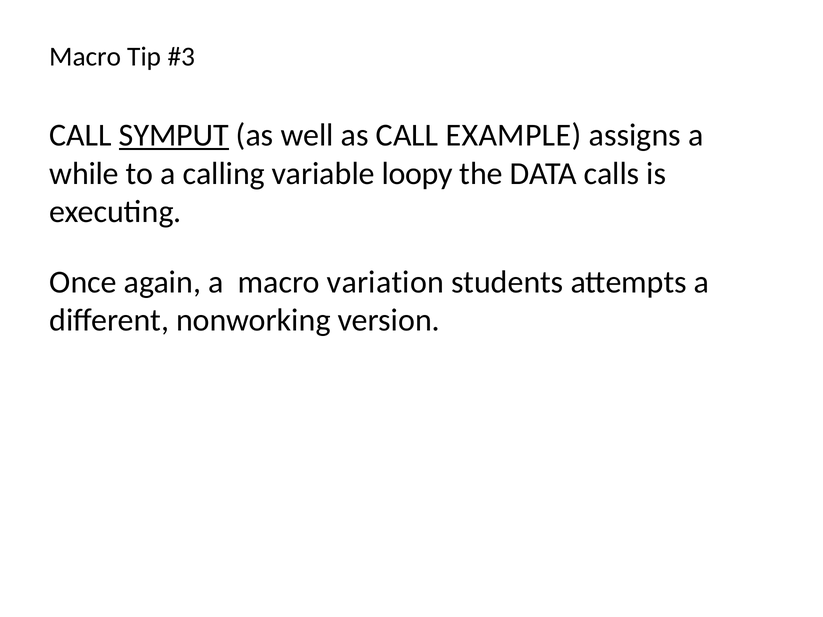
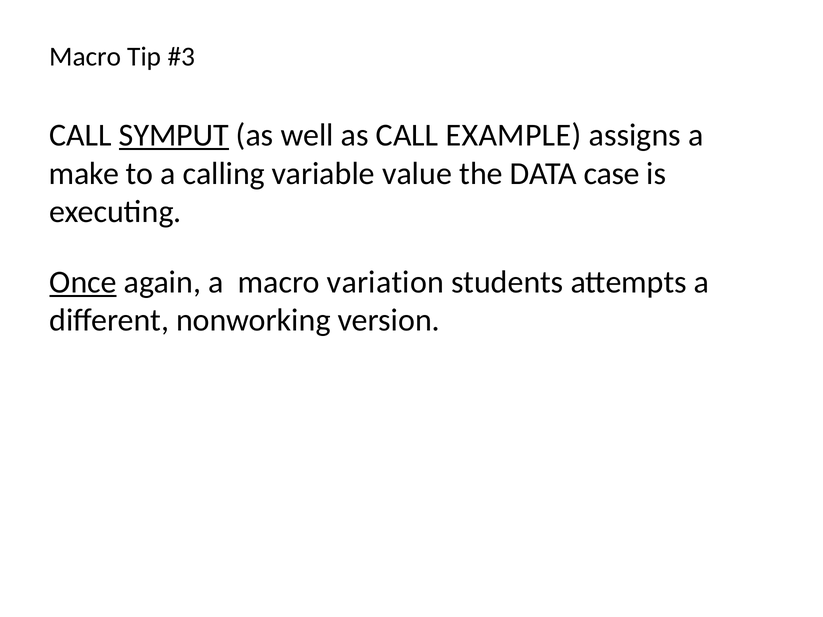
while: while -> make (84, 174)
loopy: loopy -> value (417, 174)
calls: calls -> case (612, 174)
Once underline: none -> present (83, 282)
